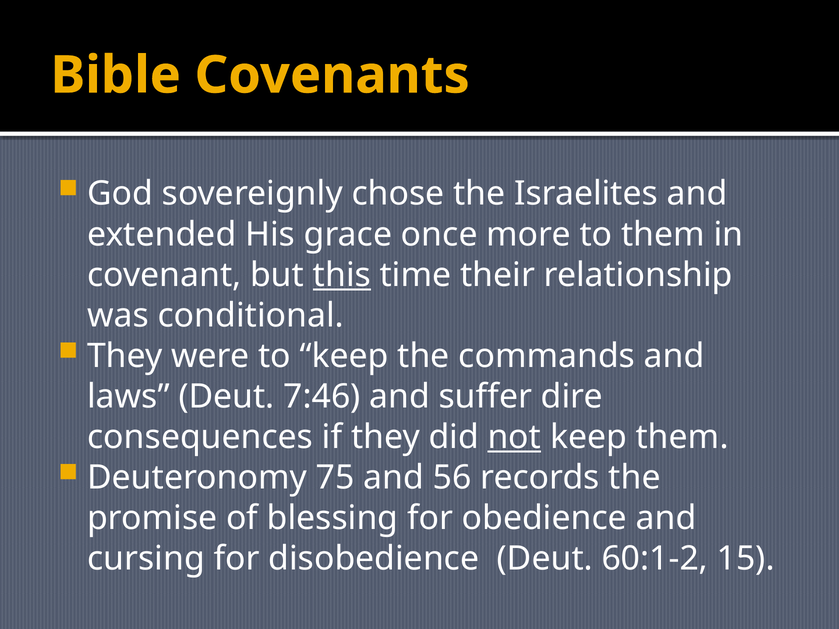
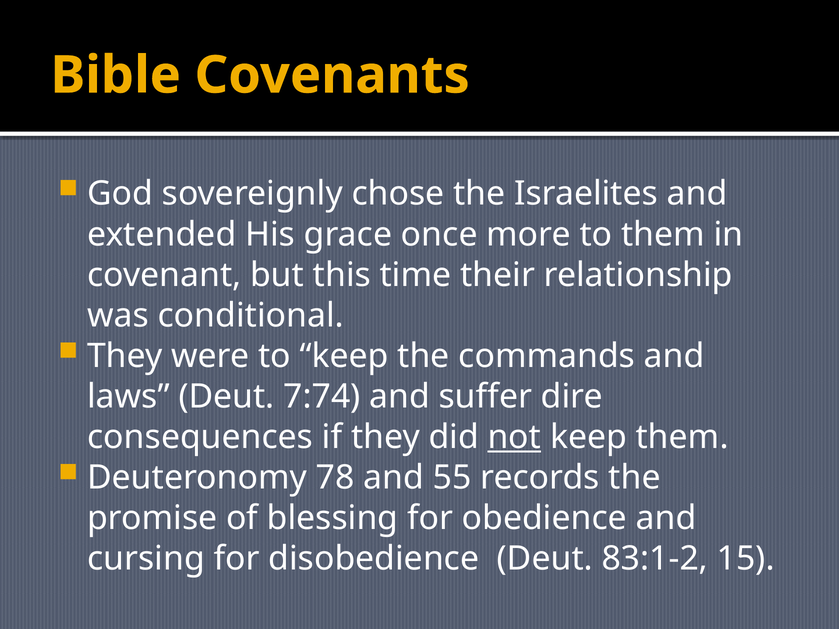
this underline: present -> none (342, 275)
7:46: 7:46 -> 7:74 (322, 397)
75: 75 -> 78 (335, 478)
56: 56 -> 55 (452, 478)
60:1-2: 60:1-2 -> 83:1-2 (655, 559)
